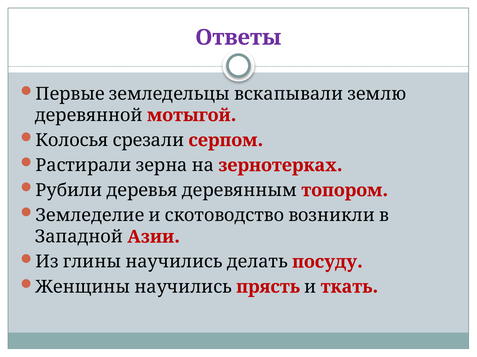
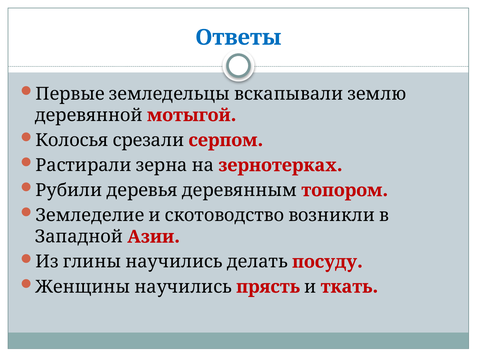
Ответы colour: purple -> blue (238, 38)
